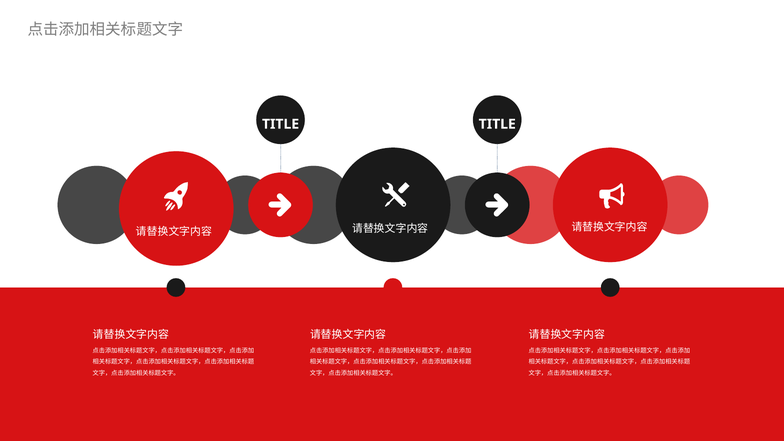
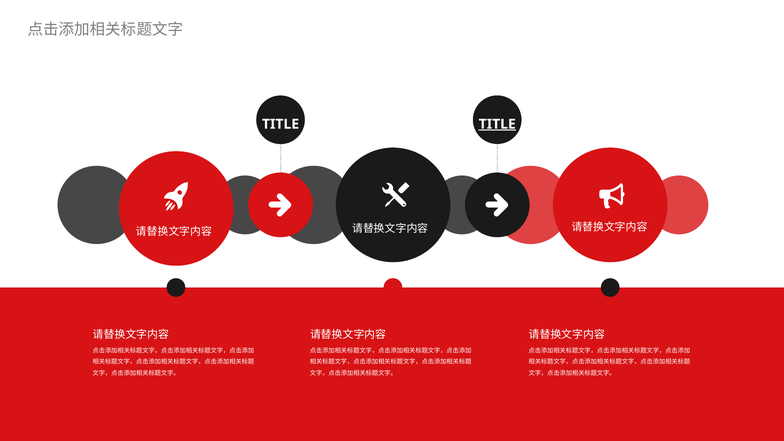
TITLE underline: none -> present (497, 124)
